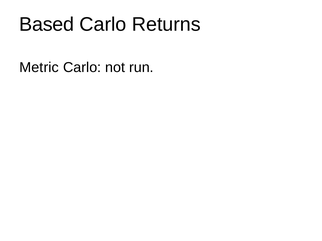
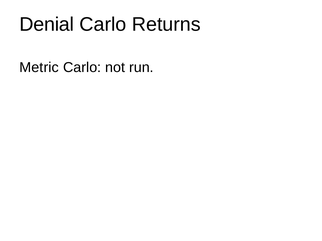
Based: Based -> Denial (47, 24)
